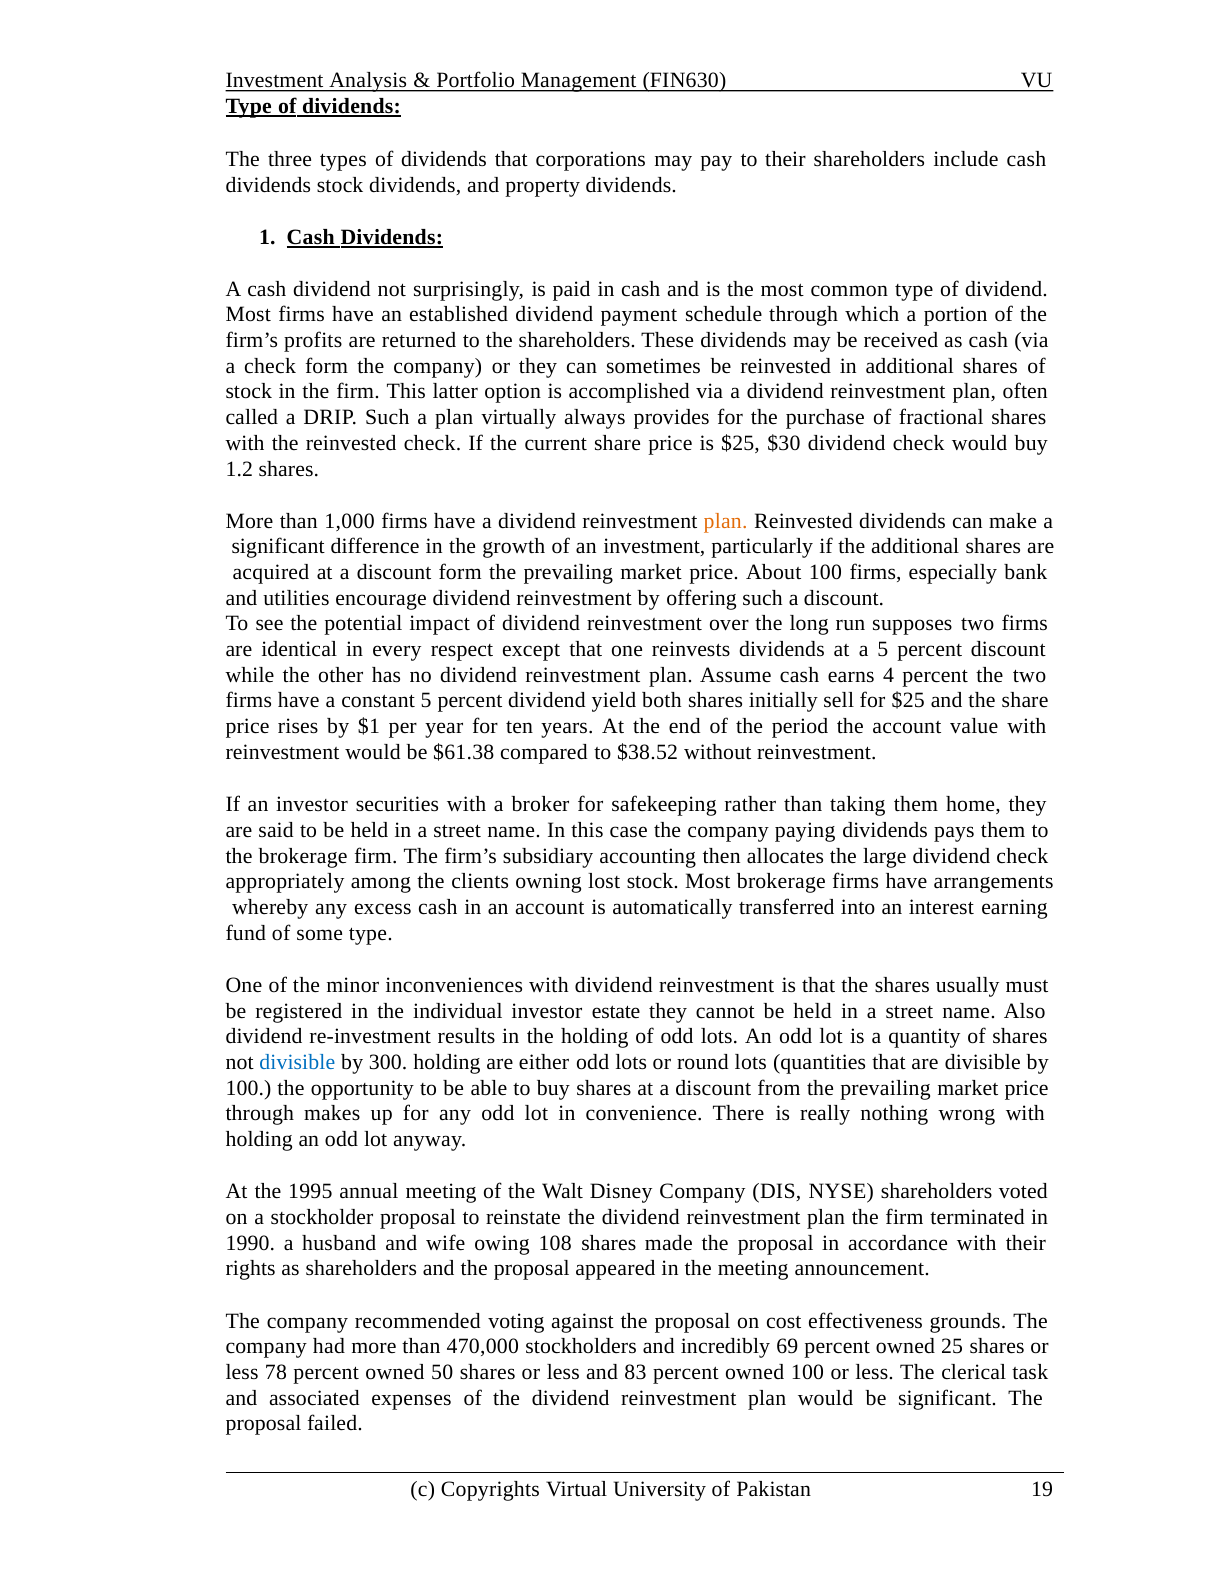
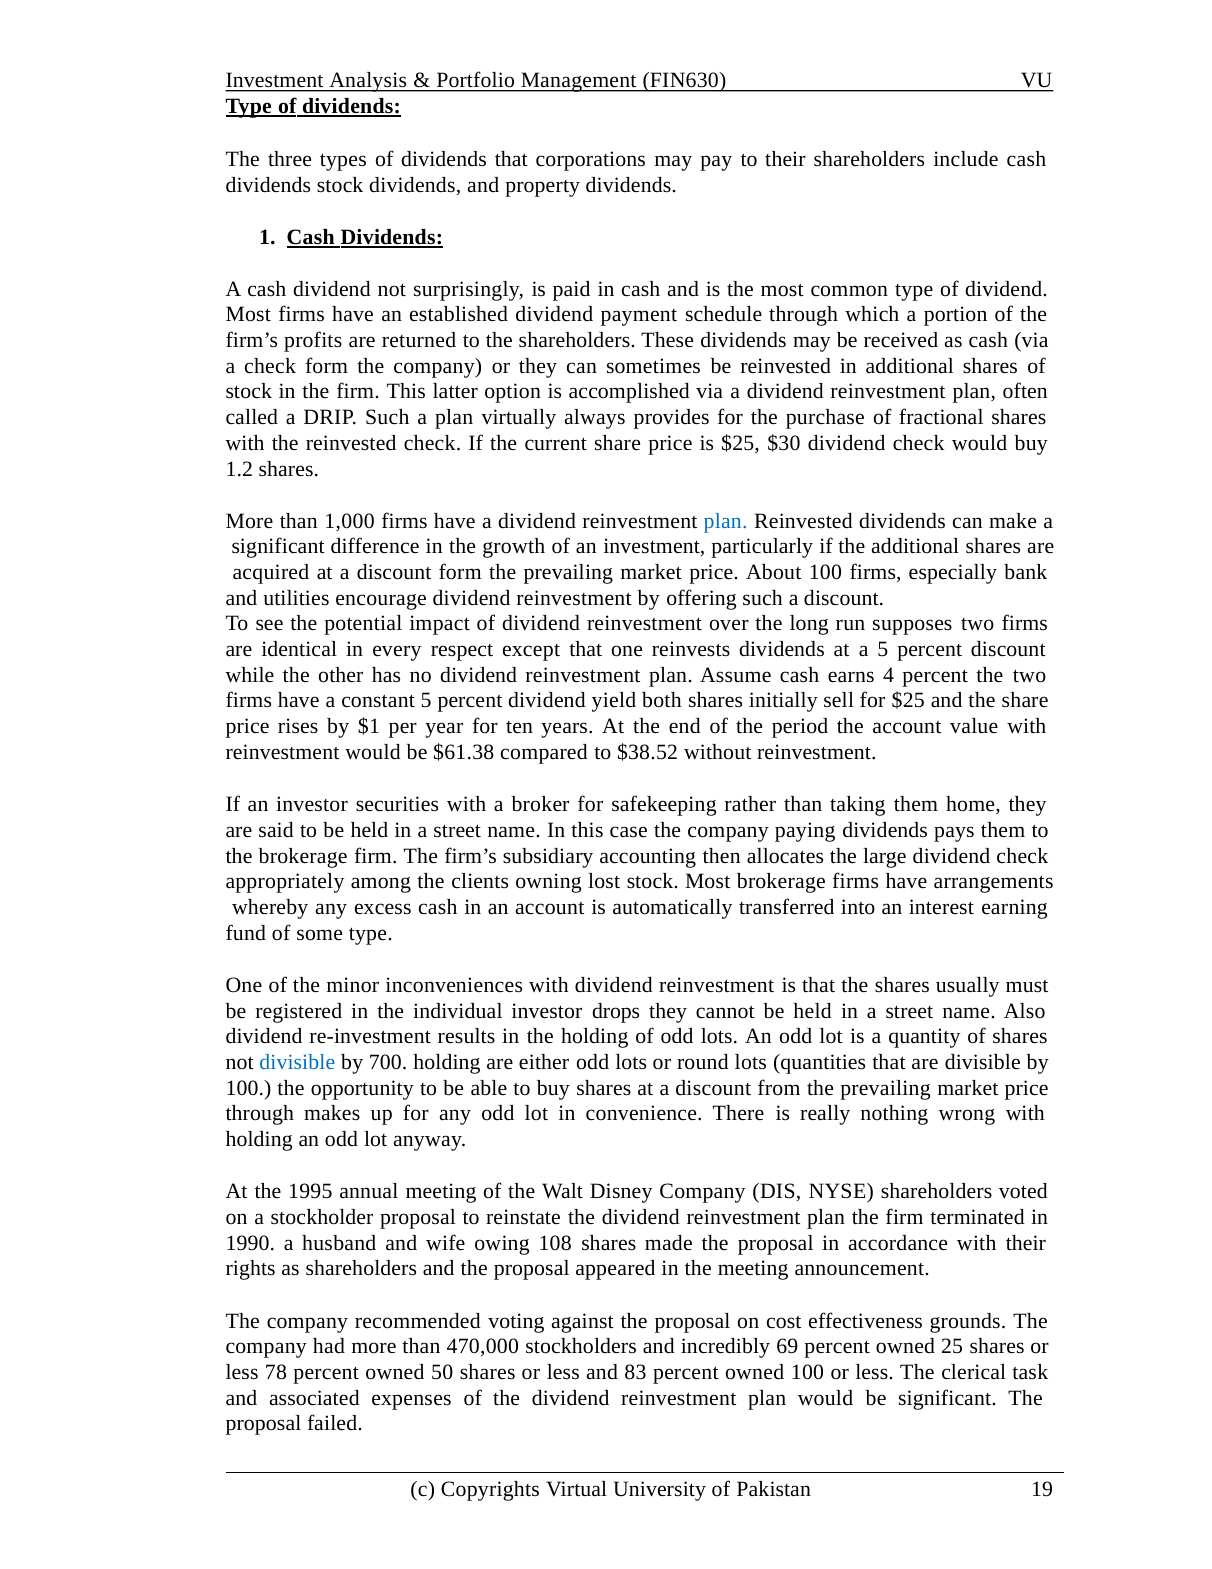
plan colour: orange -> blue (726, 521)
estate: estate -> drops (616, 1011)
300: 300 -> 700 (388, 1062)
